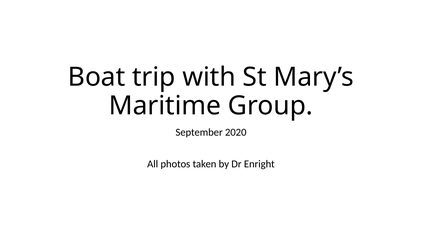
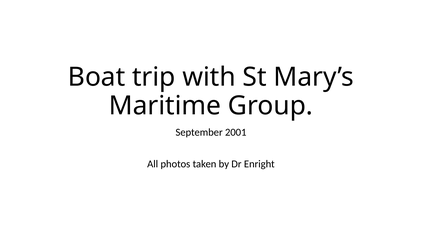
2020: 2020 -> 2001 (236, 132)
